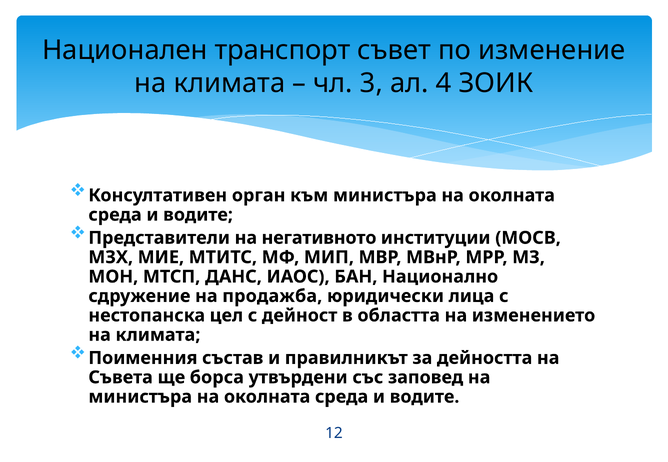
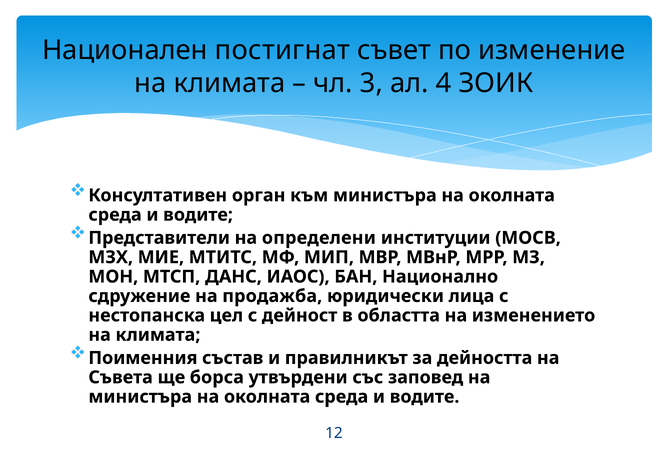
транспорт: транспорт -> постигнат (282, 51)
негативното: негативното -> определени (319, 238)
